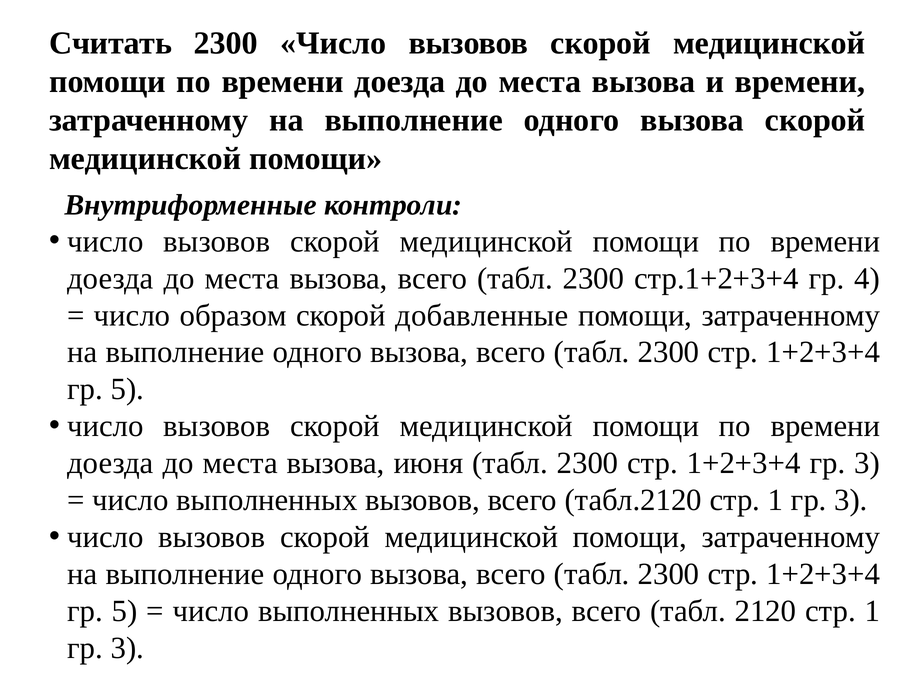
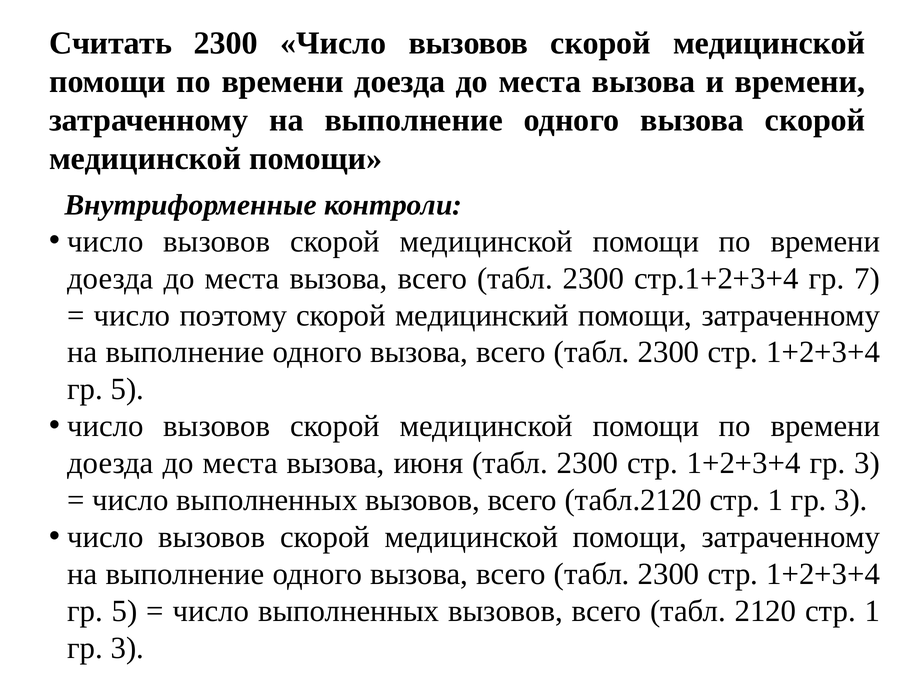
4: 4 -> 7 (867, 278)
образом: образом -> поэтому (233, 315)
добавленные: добавленные -> медицинский (482, 315)
